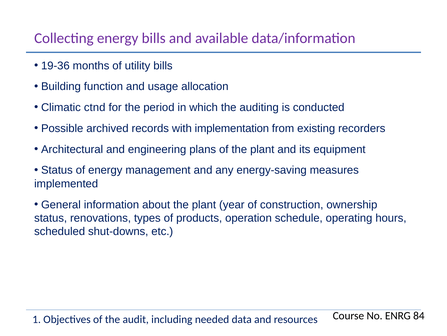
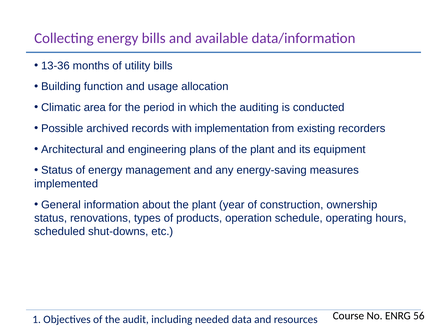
19-36: 19-36 -> 13-36 (55, 66)
ctnd: ctnd -> area (95, 107)
84: 84 -> 56 (419, 315)
